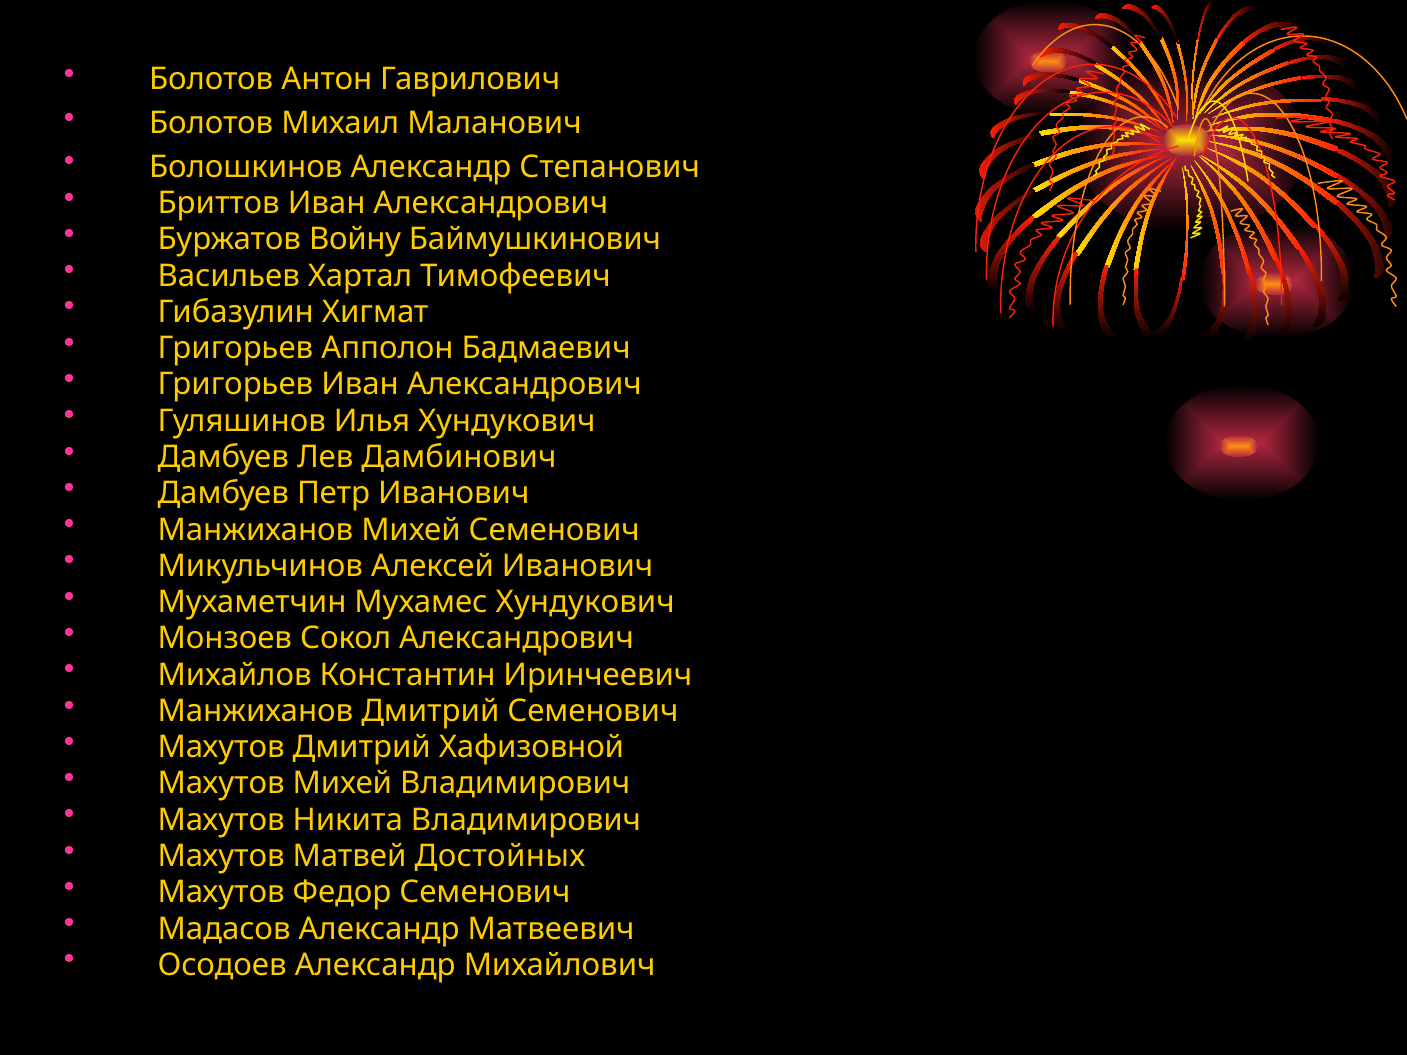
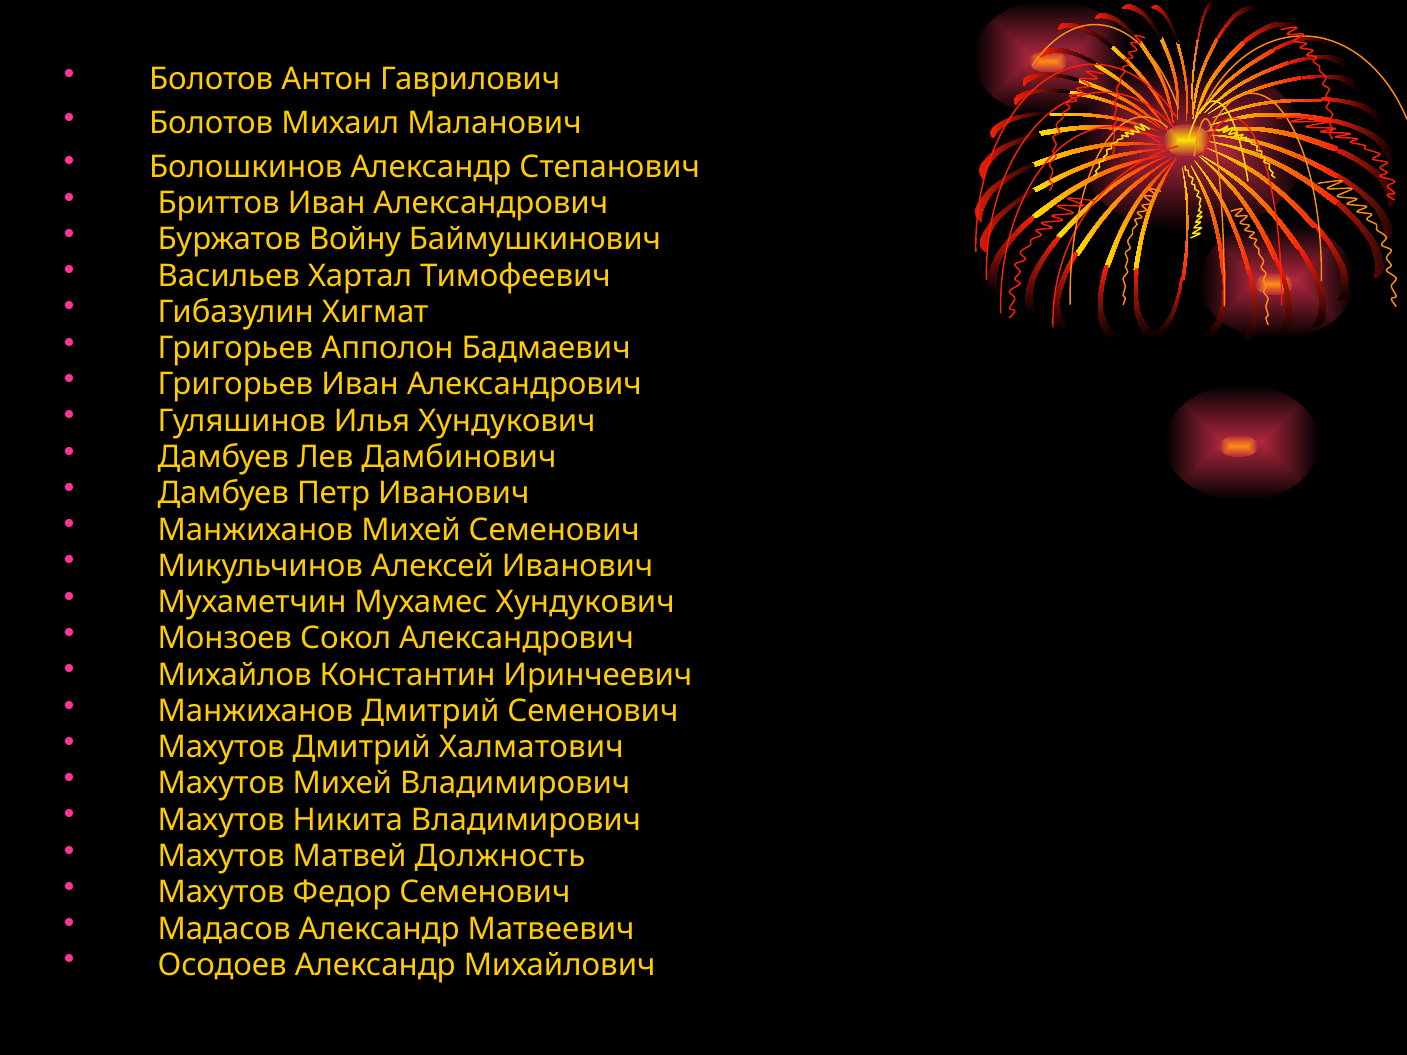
Хафизовной: Хафизовной -> Халматович (531, 748)
Достойных: Достойных -> Должность (500, 856)
